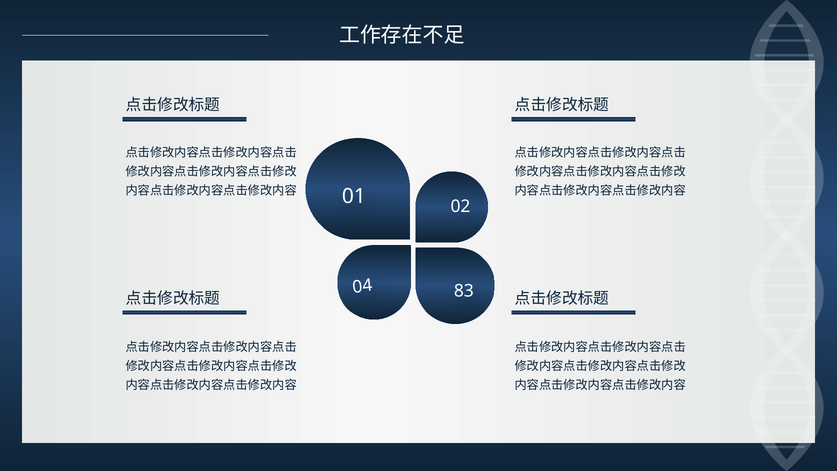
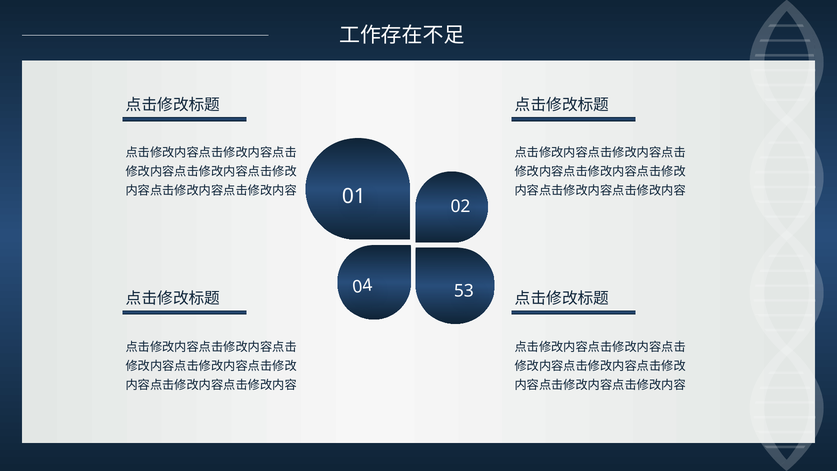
83: 83 -> 53 (464, 291)
